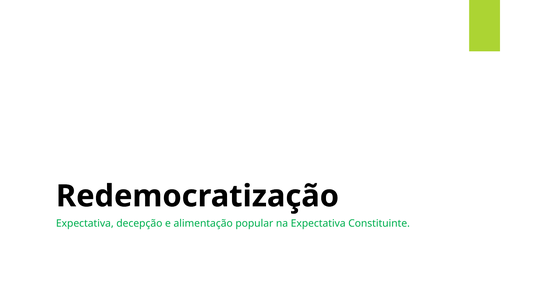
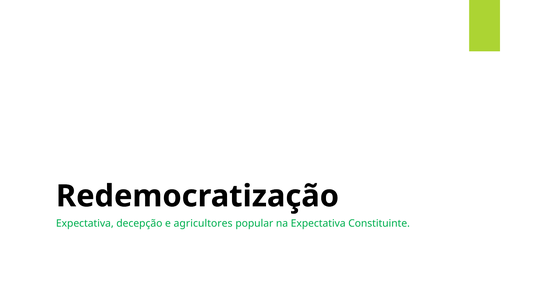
alimentação: alimentação -> agricultores (203, 224)
